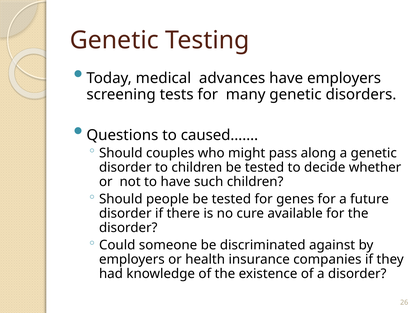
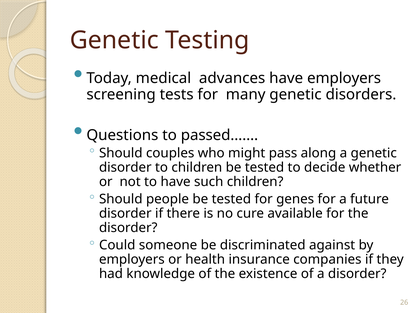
caused……: caused…… -> passed…… (219, 135)
